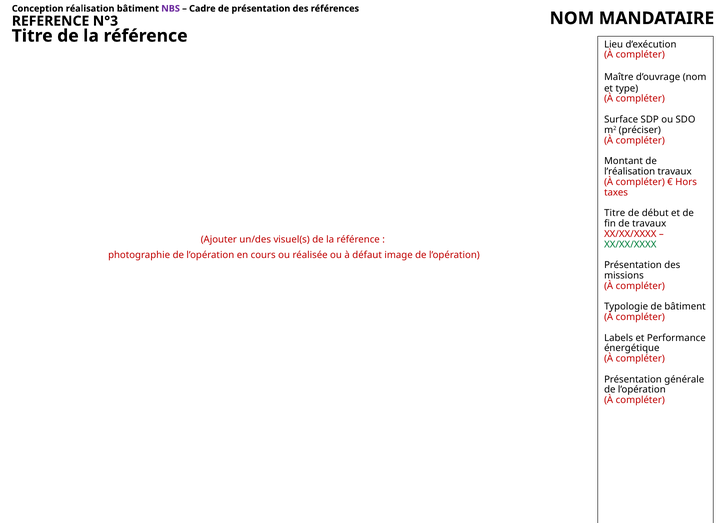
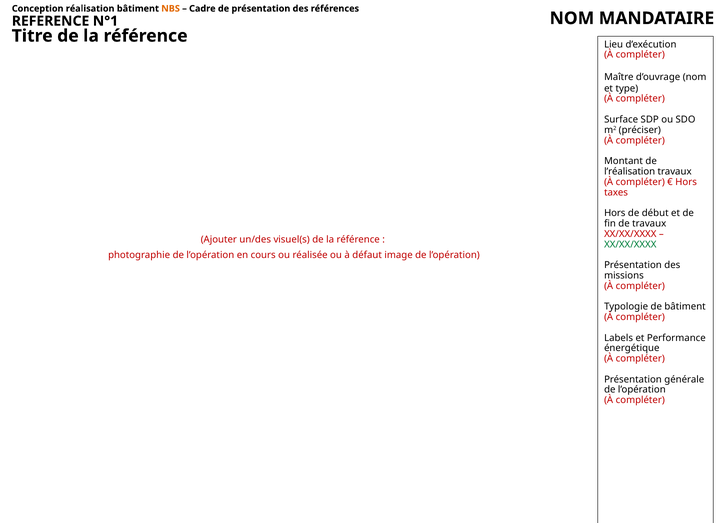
NBS colour: purple -> orange (171, 9)
N°3: N°3 -> N°1 (105, 21)
Titre: Titre -> Hors (615, 213)
